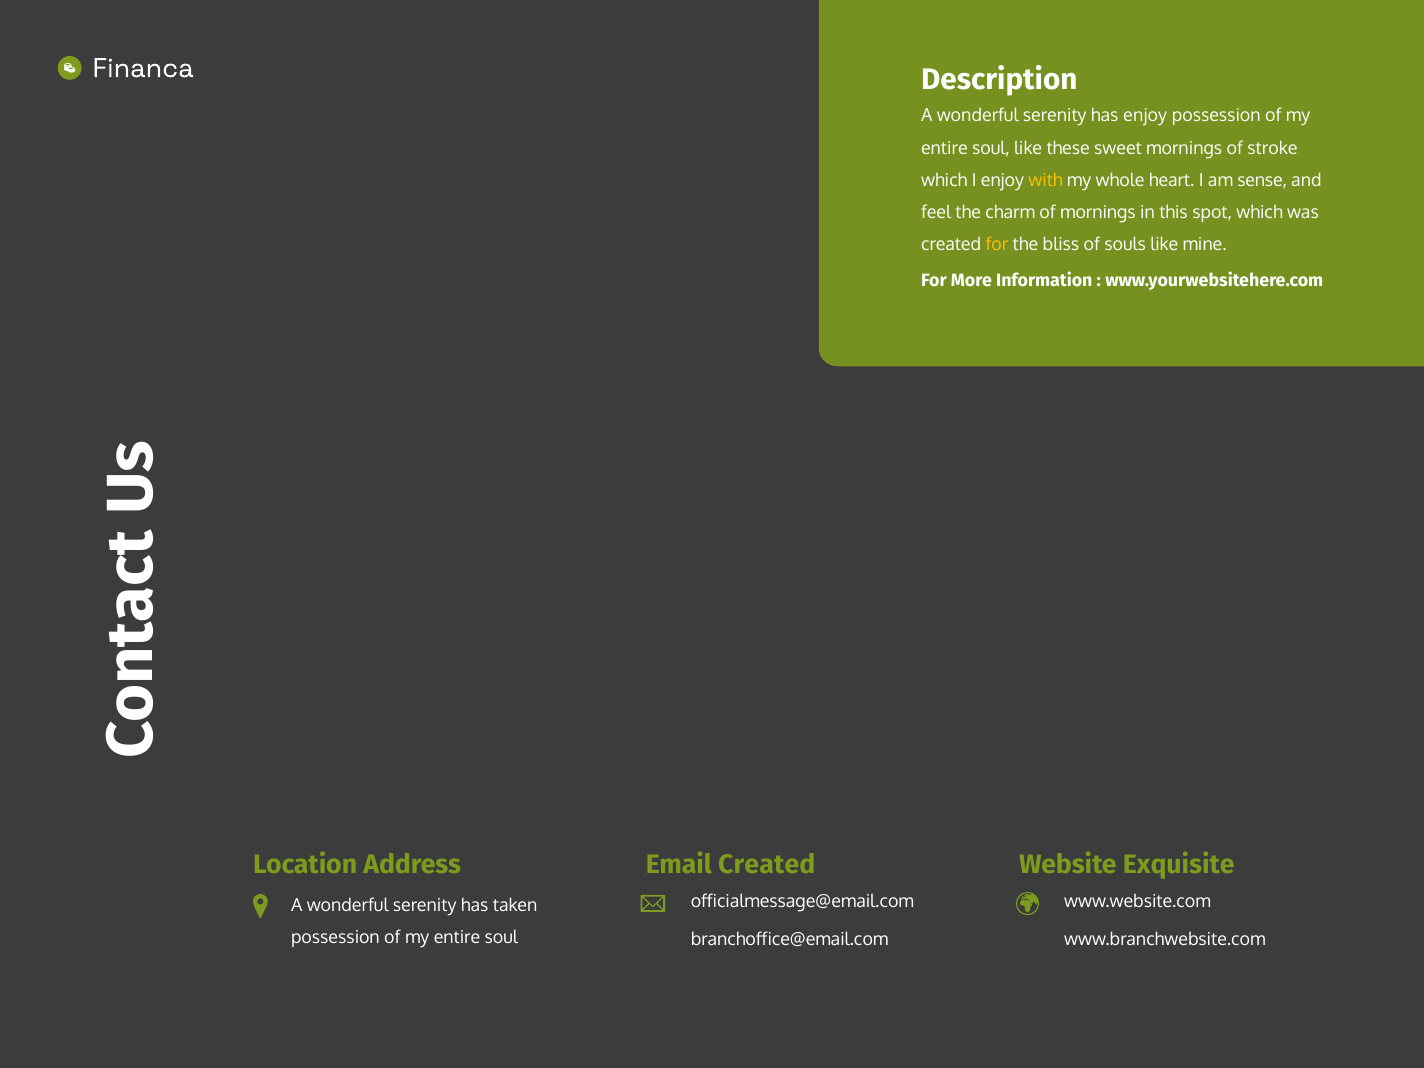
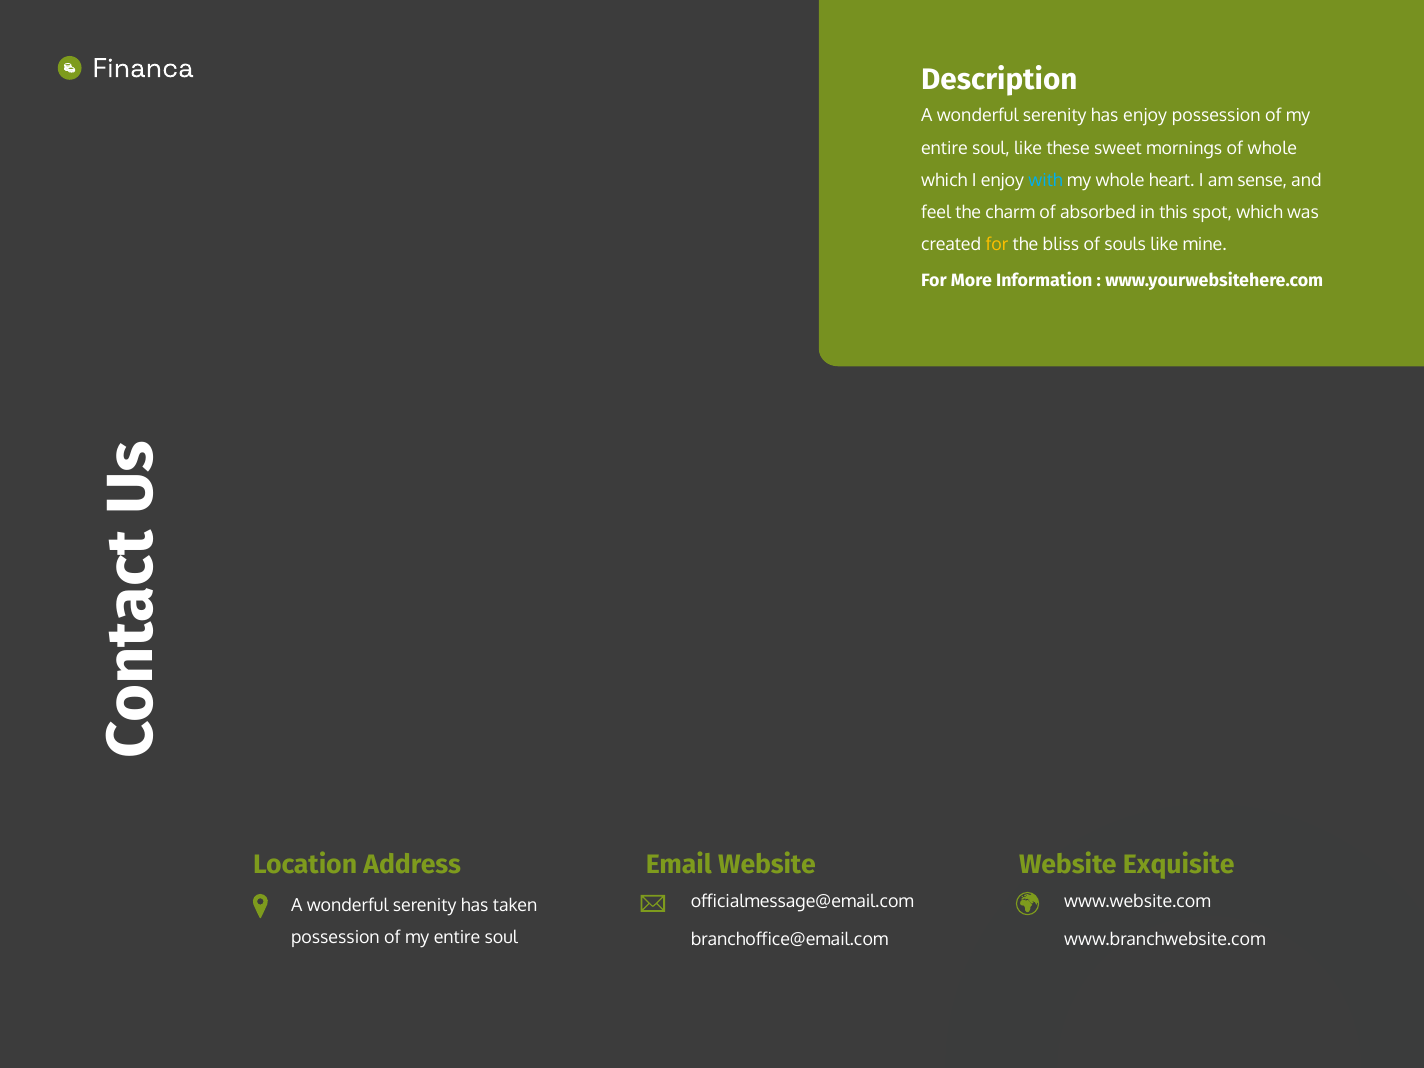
of stroke: stroke -> whole (1272, 148)
with colour: yellow -> light blue (1045, 180)
of mornings: mornings -> absorbed (1098, 212)
Email Created: Created -> Website (767, 865)
